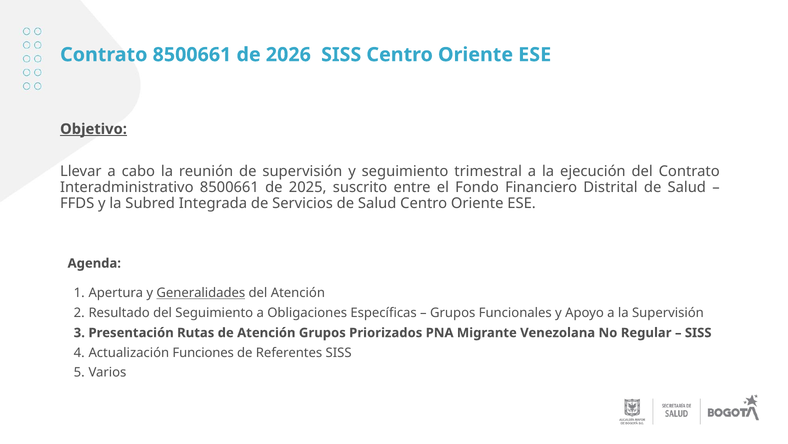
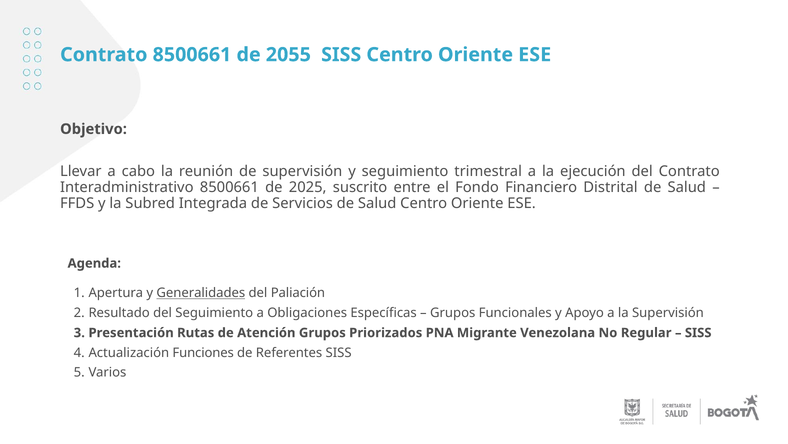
2026: 2026 -> 2055 (288, 55)
Objetivo underline: present -> none (93, 129)
del Atención: Atención -> Paliación (298, 293)
